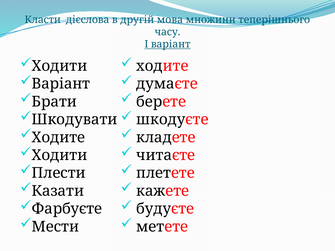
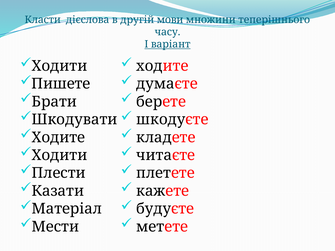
мова: мова -> мови (170, 20)
Варіант: Варіант -> Пишете (61, 84)
Фарбуєте: Фарбуєте -> Матеріал (67, 209)
